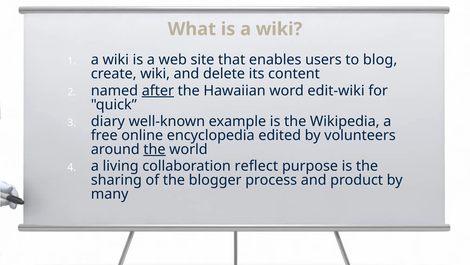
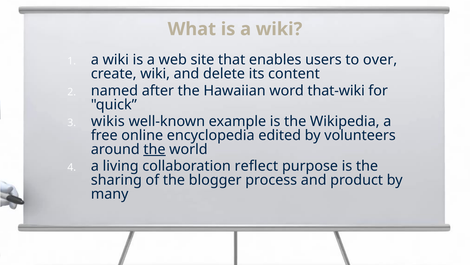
blog: blog -> over (380, 60)
after underline: present -> none (158, 90)
edit-wiki: edit-wiki -> that-wiki (336, 90)
diary: diary -> wikis (108, 121)
